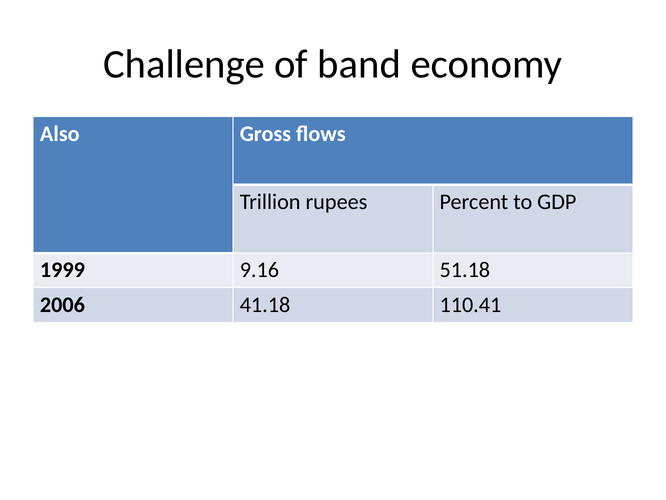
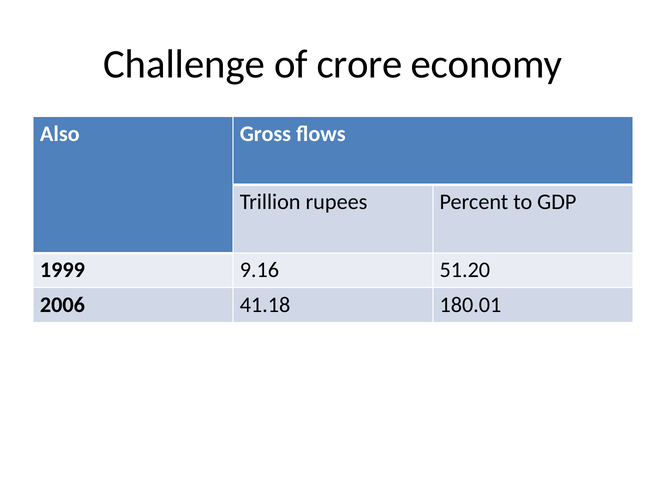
band: band -> crore (359, 64)
51.18: 51.18 -> 51.20 (465, 270)
110.41: 110.41 -> 180.01 (470, 304)
